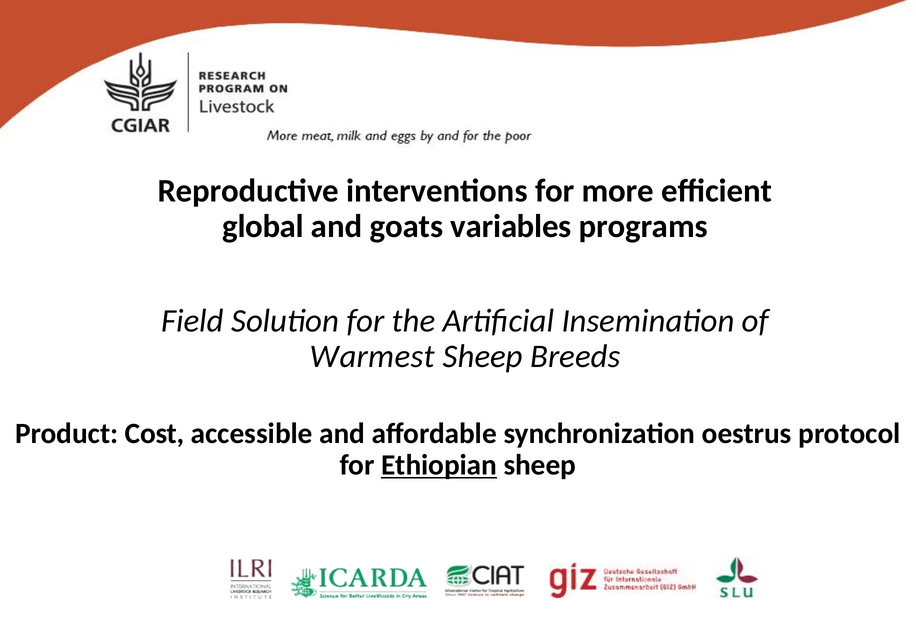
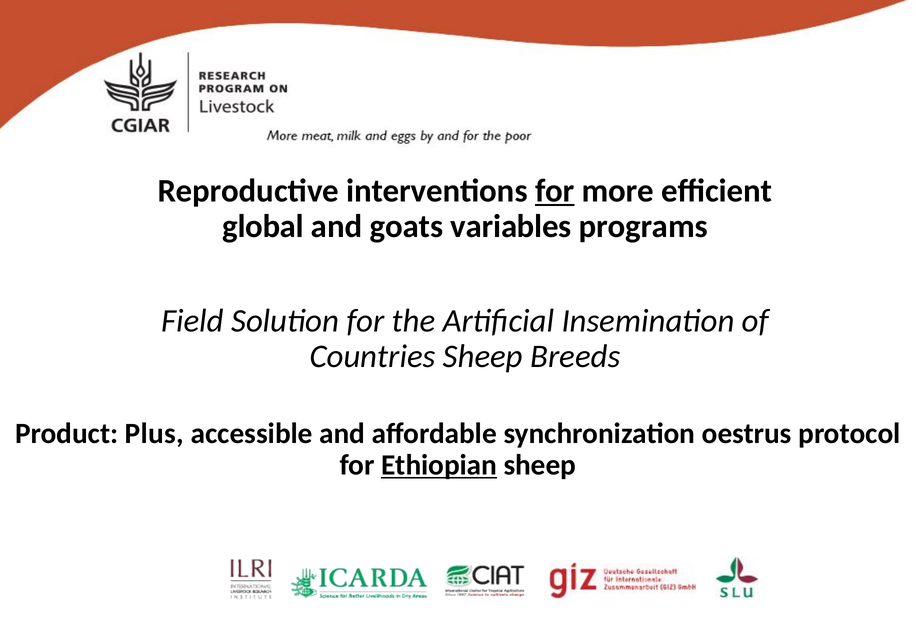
for underline: none -> present (555, 191)
Warmest: Warmest -> Countries (373, 356)
Cost: Cost -> Plus (154, 434)
